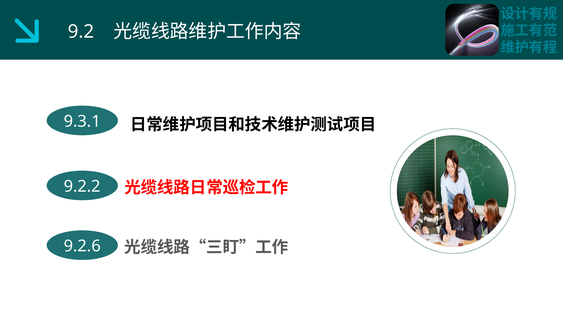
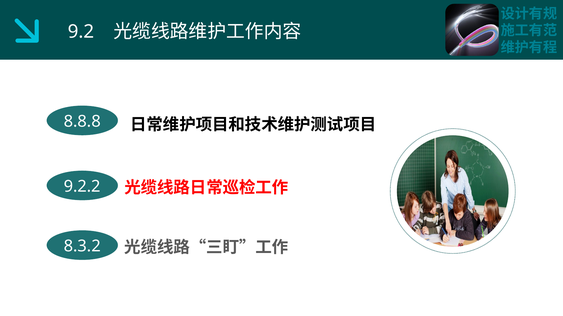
9.3.1: 9.3.1 -> 8.8.8 (82, 122)
9.2.6: 9.2.6 -> 8.3.2 (82, 247)
